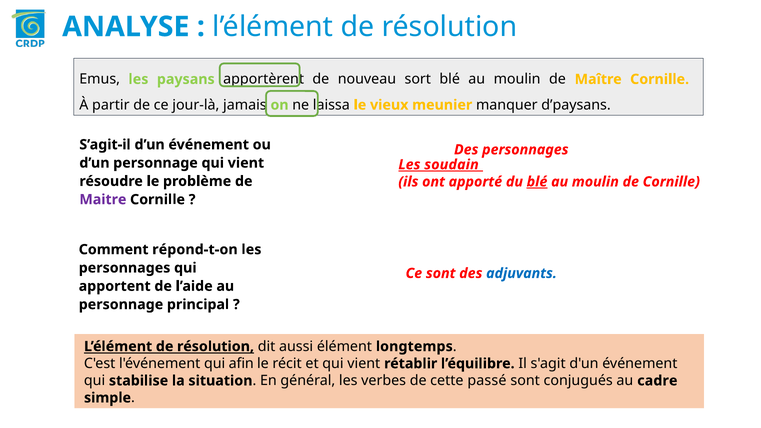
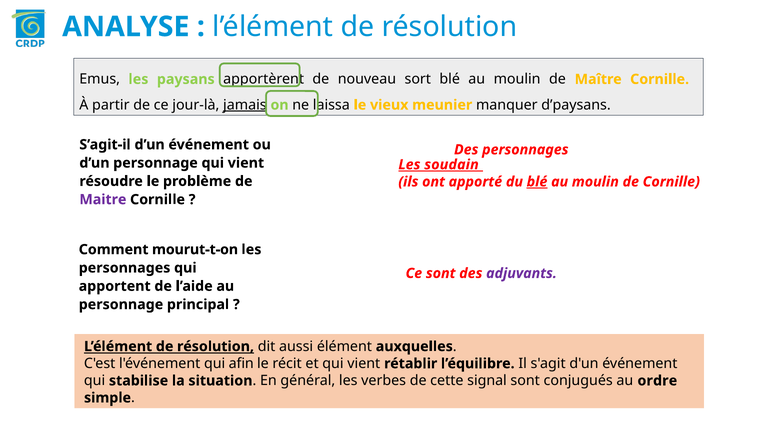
jamais underline: none -> present (245, 105)
répond-t-on: répond-t-on -> mourut-t-on (195, 250)
adjuvants colour: blue -> purple (521, 273)
longtemps: longtemps -> auxquelles (414, 346)
passé: passé -> signal (487, 381)
cadre: cadre -> ordre (657, 381)
